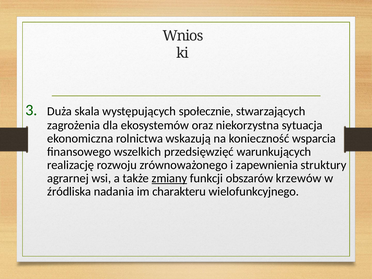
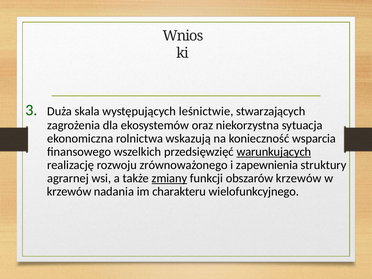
społecznie: społecznie -> leśnictwie (206, 111)
warunkujących underline: none -> present (274, 152)
źródliska: źródliska -> krzewów (69, 191)
